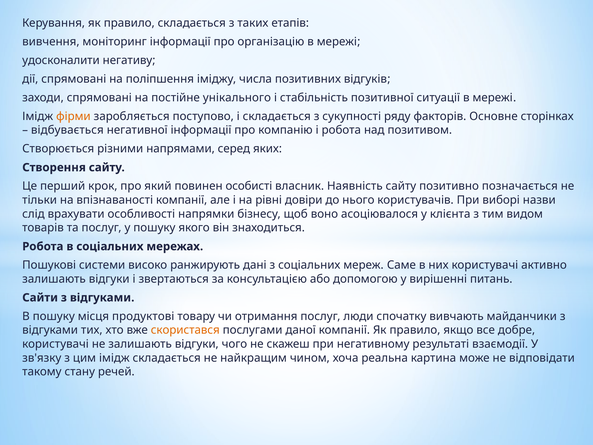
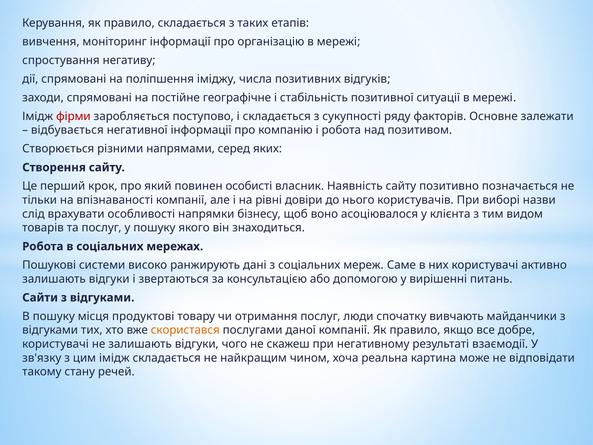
удосконалити: удосконалити -> спростування (61, 60)
унікального: унікального -> географічне (237, 98)
фірми colour: orange -> red (73, 116)
сторінках: сторінках -> залежати (547, 116)
